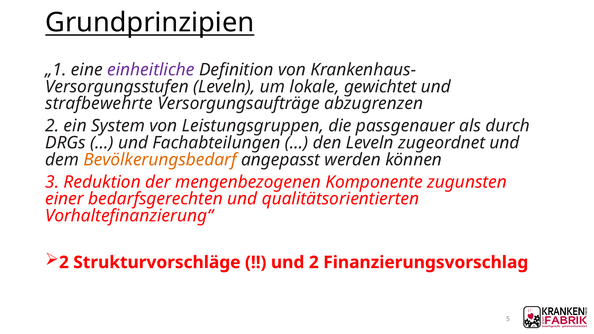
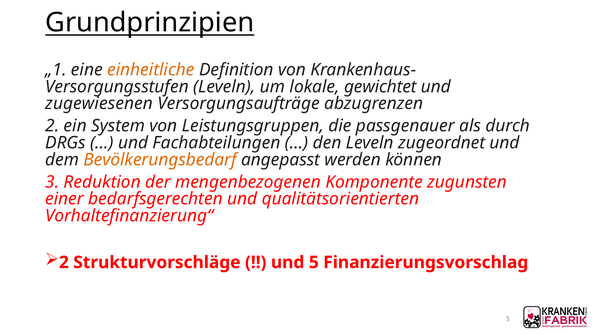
einheitliche colour: purple -> orange (151, 70)
strafbewehrte: strafbewehrte -> zugewiesenen (99, 104)
und 2: 2 -> 5 (314, 262)
